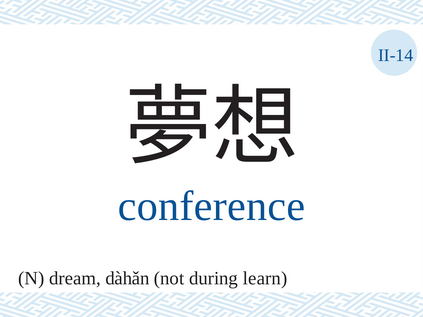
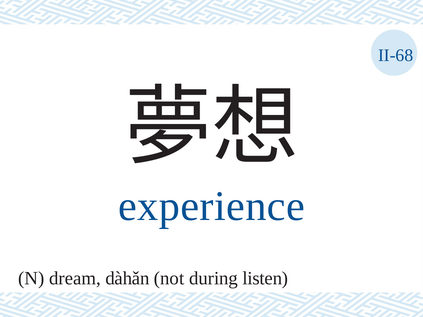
II-14: II-14 -> II-68 (396, 55)
conference: conference -> experience (211, 206)
learn: learn -> listen (265, 278)
